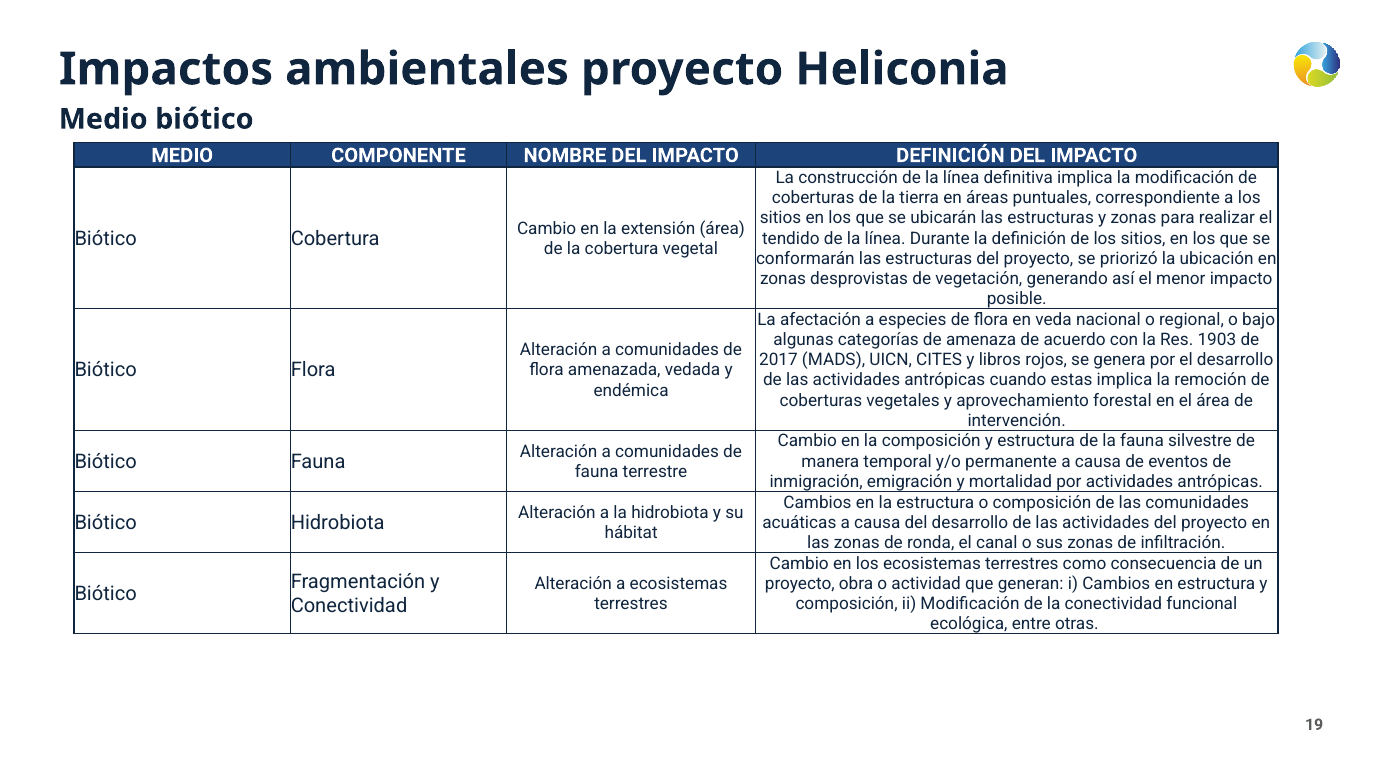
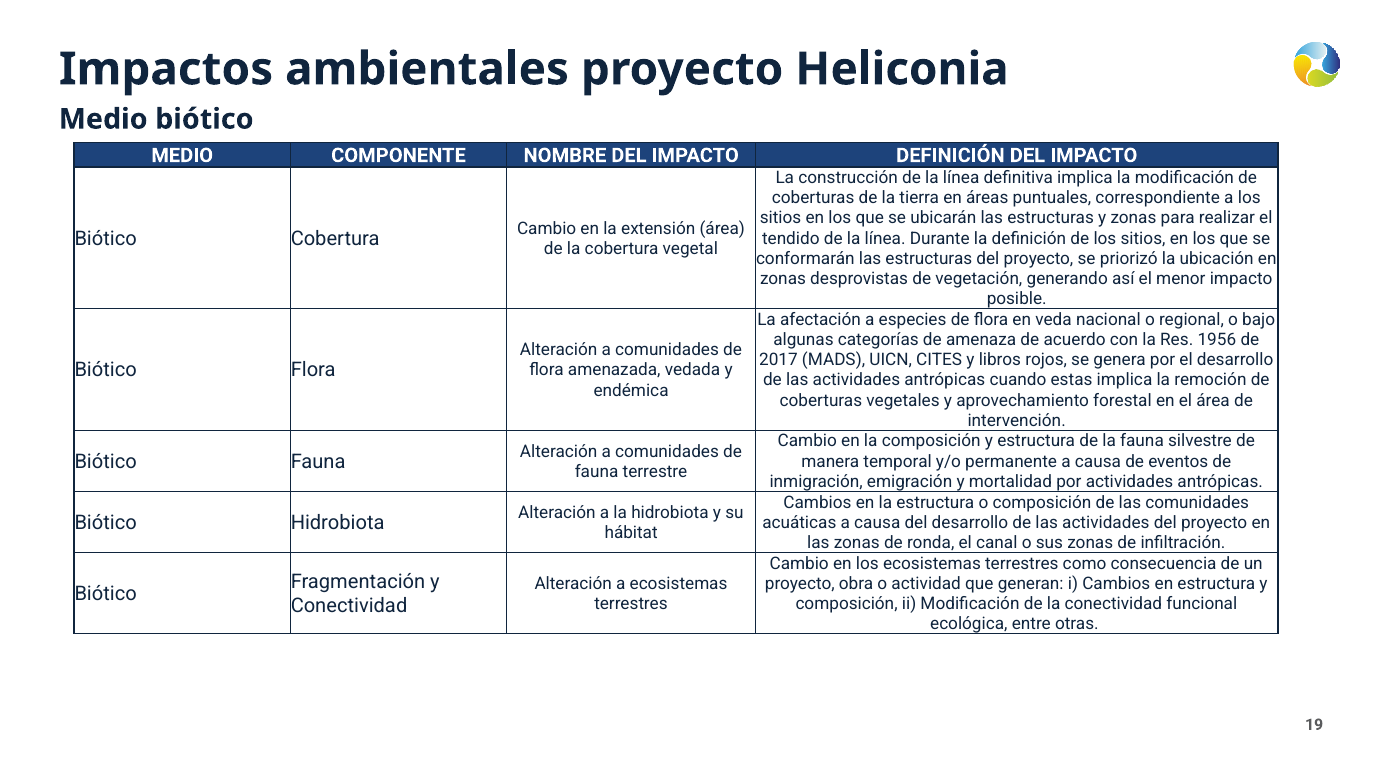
1903: 1903 -> 1956 (1217, 340)
